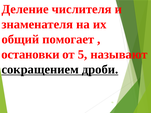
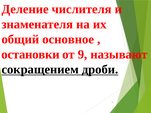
помогает: помогает -> основное (68, 39)
5: 5 -> 9 (83, 54)
